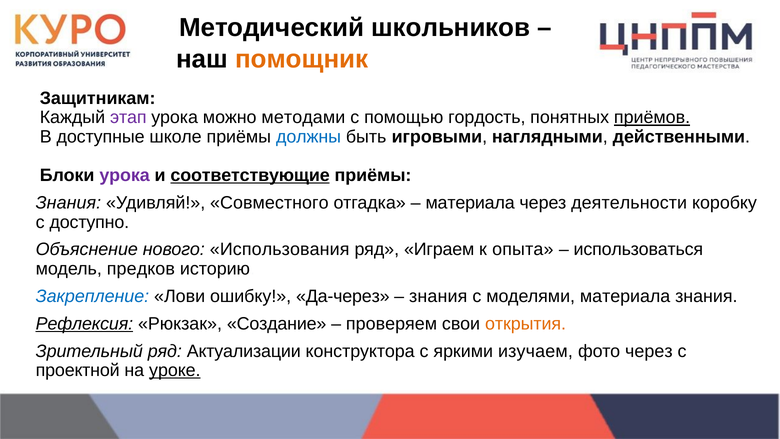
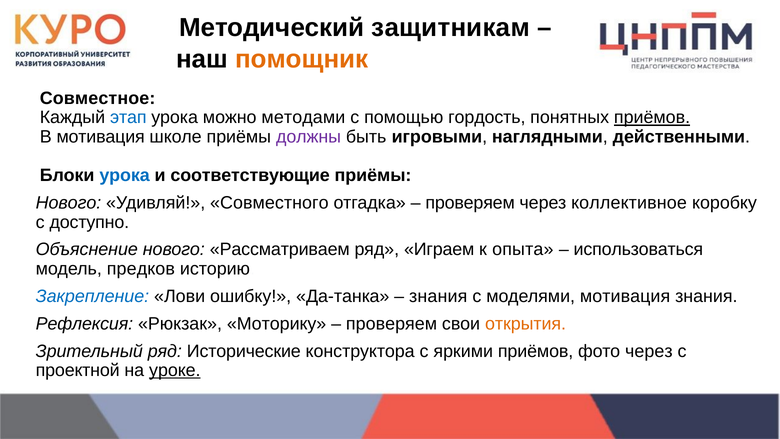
школьников: школьников -> защитникам (451, 28)
Защитникам: Защитникам -> Совместное (98, 98)
этап colour: purple -> blue (128, 118)
В доступные: доступные -> мотивация (101, 137)
должны colour: blue -> purple (309, 137)
урока colour: purple -> blue (125, 175)
соответствующие underline: present -> none (250, 175)
Знания: Знания -> Нового (68, 203)
материала: материала -> проверяем (470, 203)
деятельности: деятельности -> коллективное (629, 203)
Использования: Использования -> Рассматриваем (280, 249)
Да-через: Да-через -> Да-танка (343, 296)
моделями материала: материала -> мотивация (625, 296)
Рефлексия underline: present -> none (84, 324)
Создание: Создание -> Моторику (277, 324)
Актуализации: Актуализации -> Исторические (244, 351)
яркими изучаем: изучаем -> приёмов (536, 351)
